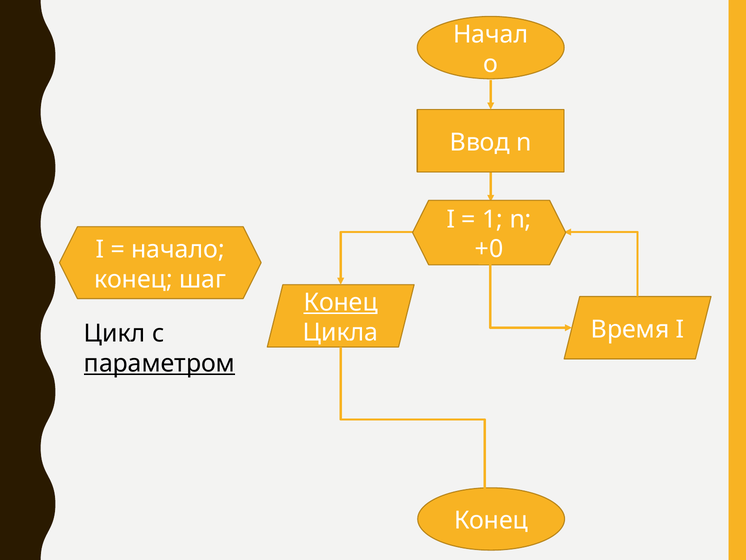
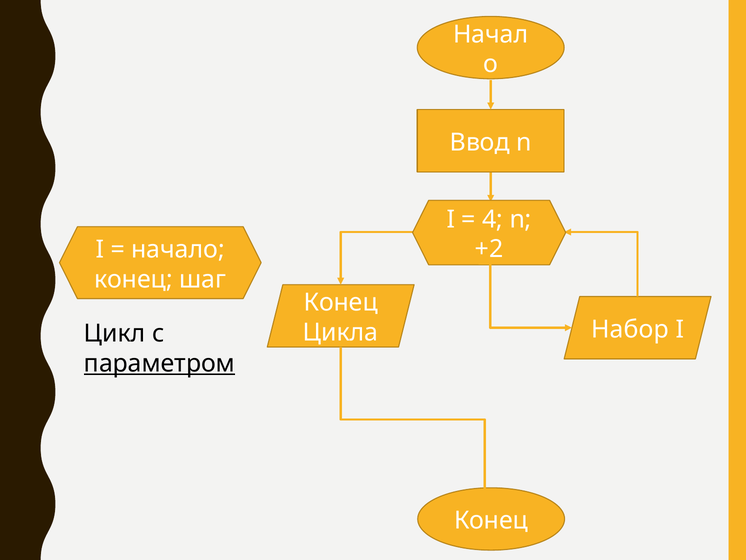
1: 1 -> 4 (493, 219)
+0: +0 -> +2 (489, 249)
Конец underline: present -> none (341, 302)
Время: Время -> Набор (630, 329)
